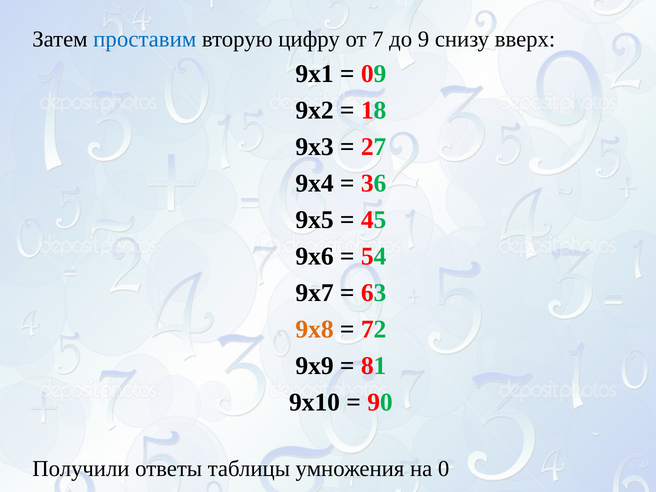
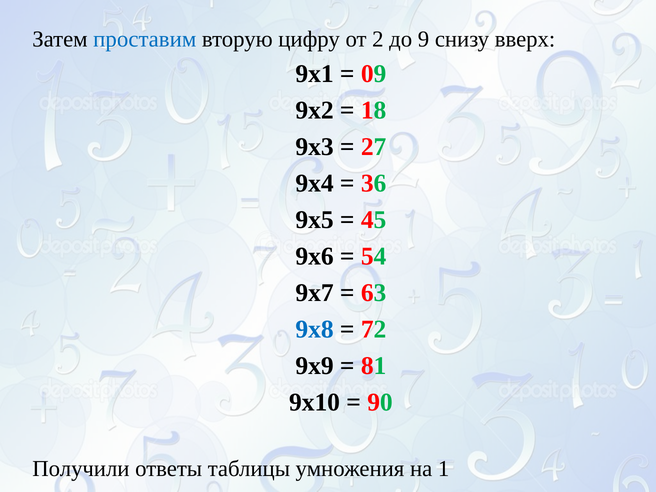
7: 7 -> 2 (378, 39)
9x8 colour: orange -> blue (315, 329)
0: 0 -> 1 (444, 469)
